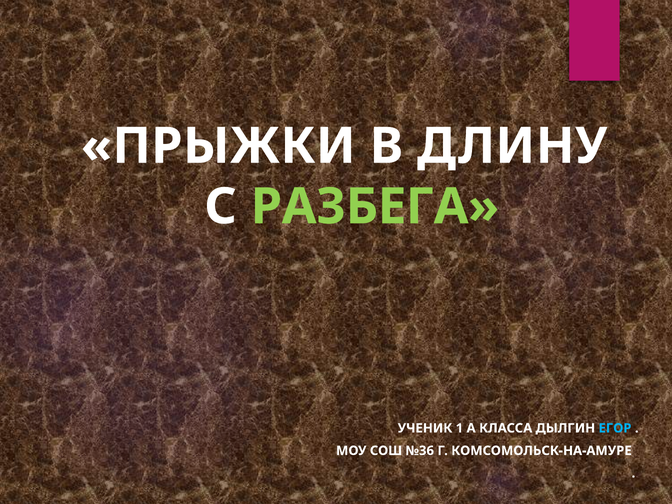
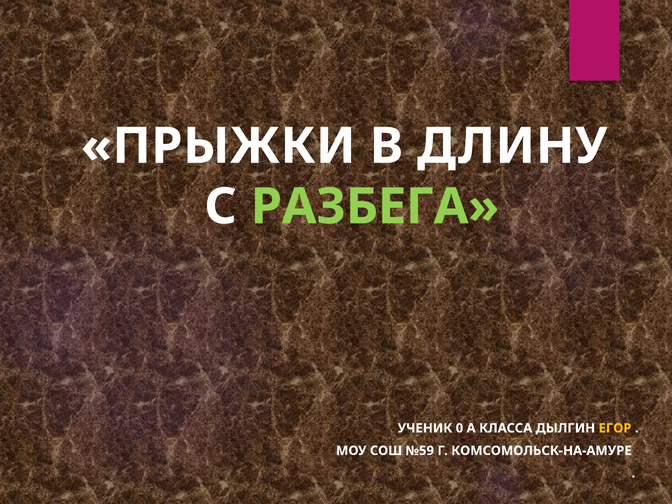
1: 1 -> 0 (459, 428)
ЕГОР colour: light blue -> yellow (615, 428)
№36: №36 -> №59 (420, 451)
